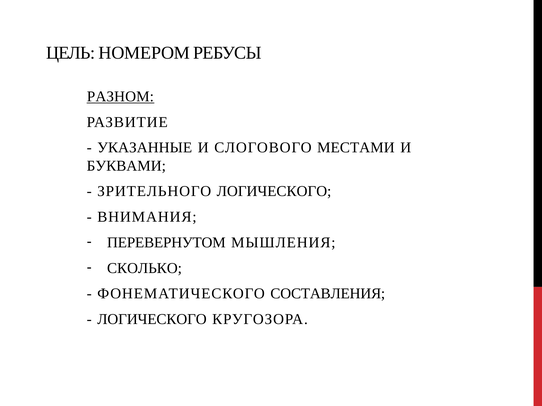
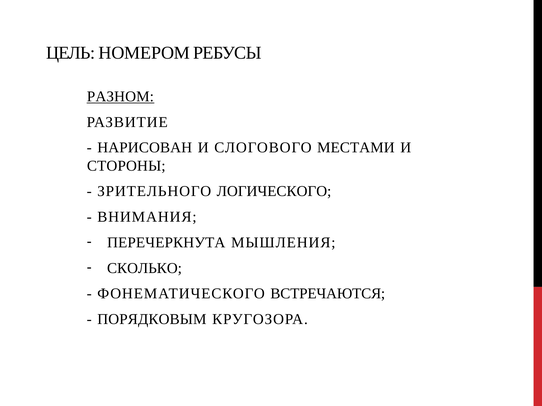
УКАЗАННЫЕ: УКАЗАННЫЕ -> НАРИСОВАН (145, 148)
БУКВАМИ: БУКВАМИ -> СТОРОНЫ (126, 166)
ПЕРЕВЕРНУТОМ: ПЕРЕВЕРНУТОМ -> ПЕРЕЧЕРКНУТА (166, 243)
СОСТАВЛЕНИЯ: СОСТАВЛЕНИЯ -> ВСТРЕЧАЮТСЯ (328, 294)
ЛОГИЧЕСКОГО: ЛОГИЧЕСКОГО -> ПОРЯДКОВЫМ (152, 320)
